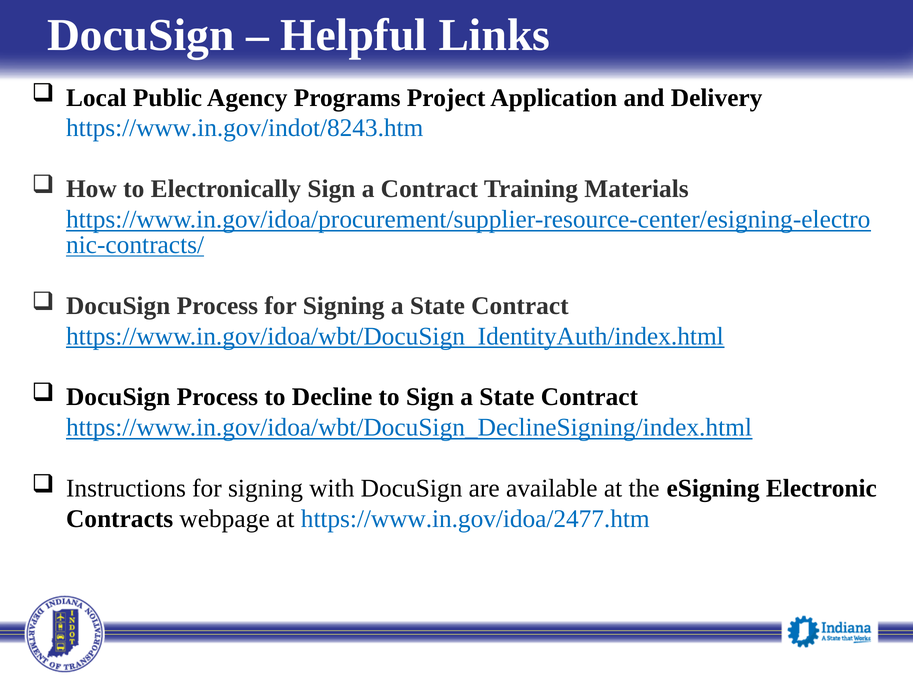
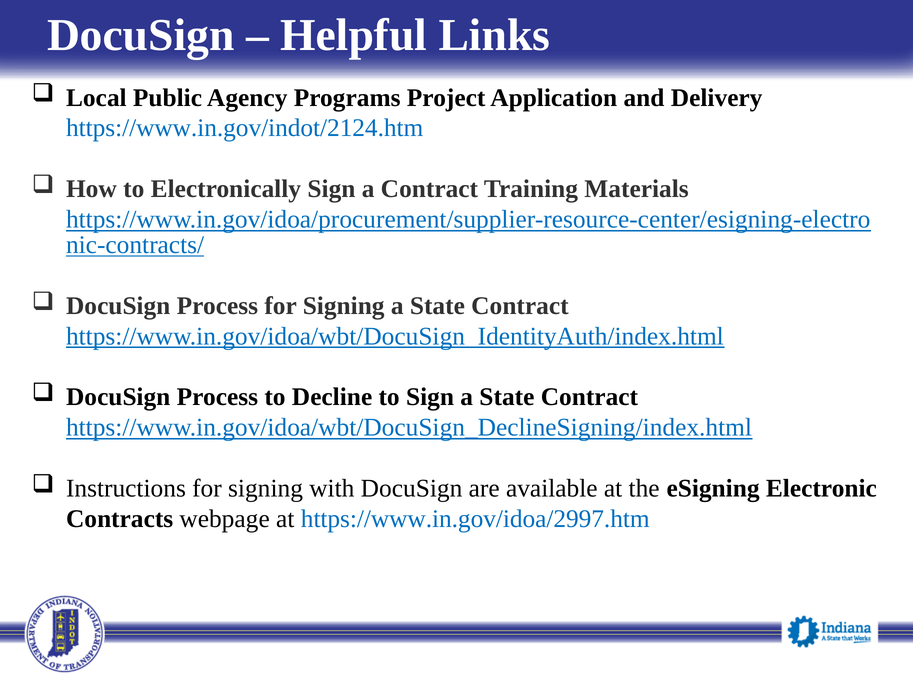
https://www.in.gov/indot/8243.htm: https://www.in.gov/indot/8243.htm -> https://www.in.gov/indot/2124.htm (245, 128)
https://www.in.gov/idoa/2477.htm: https://www.in.gov/idoa/2477.htm -> https://www.in.gov/idoa/2997.htm (475, 519)
